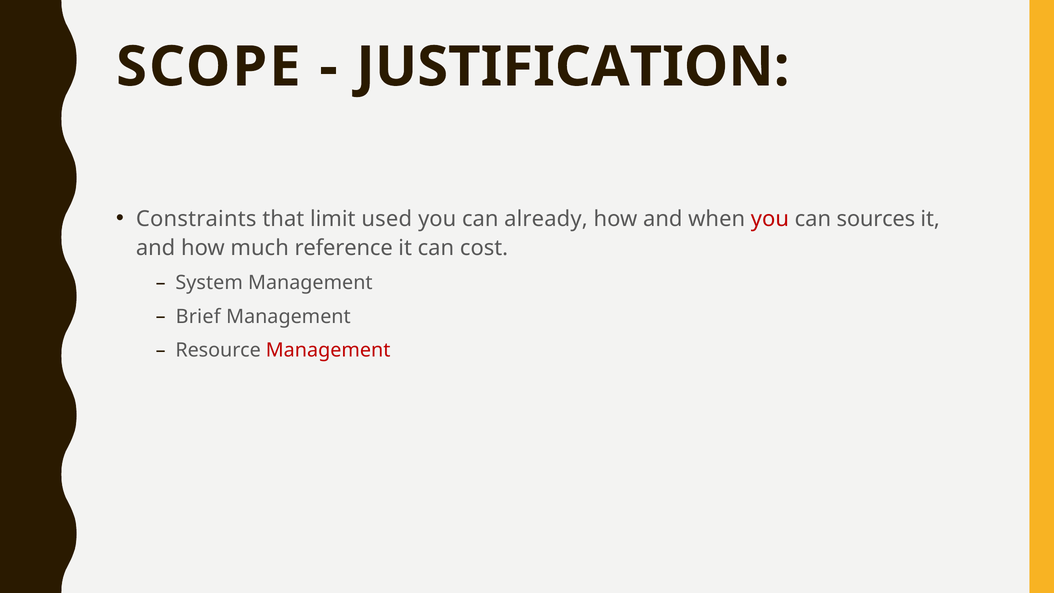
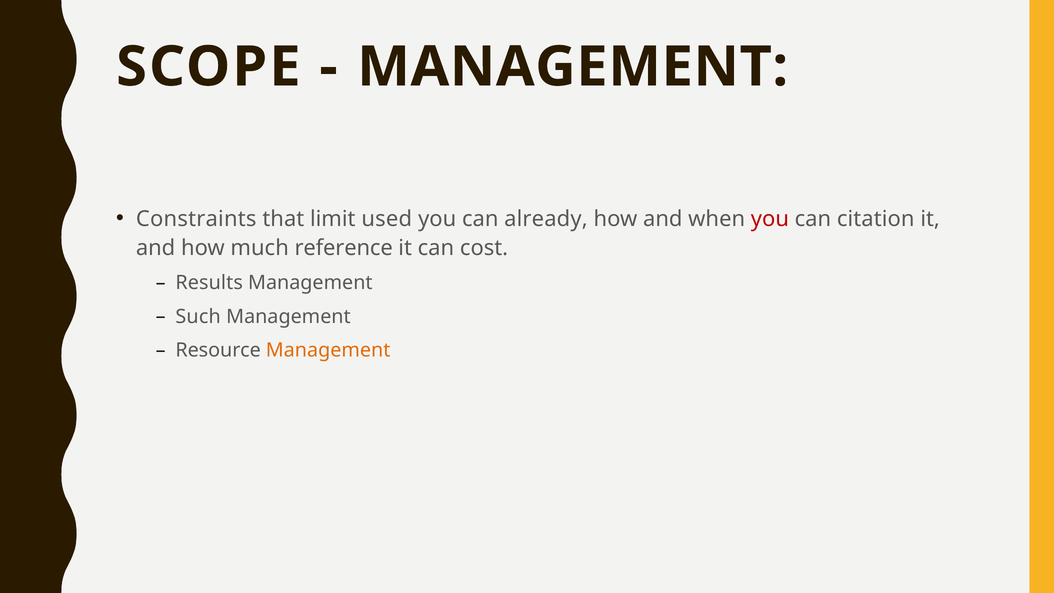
JUSTIFICATION: JUSTIFICATION -> MANAGEMENT (573, 67)
sources: sources -> citation (876, 219)
System: System -> Results (209, 283)
Brief: Brief -> Such (198, 317)
Management colour: red -> orange (328, 350)
